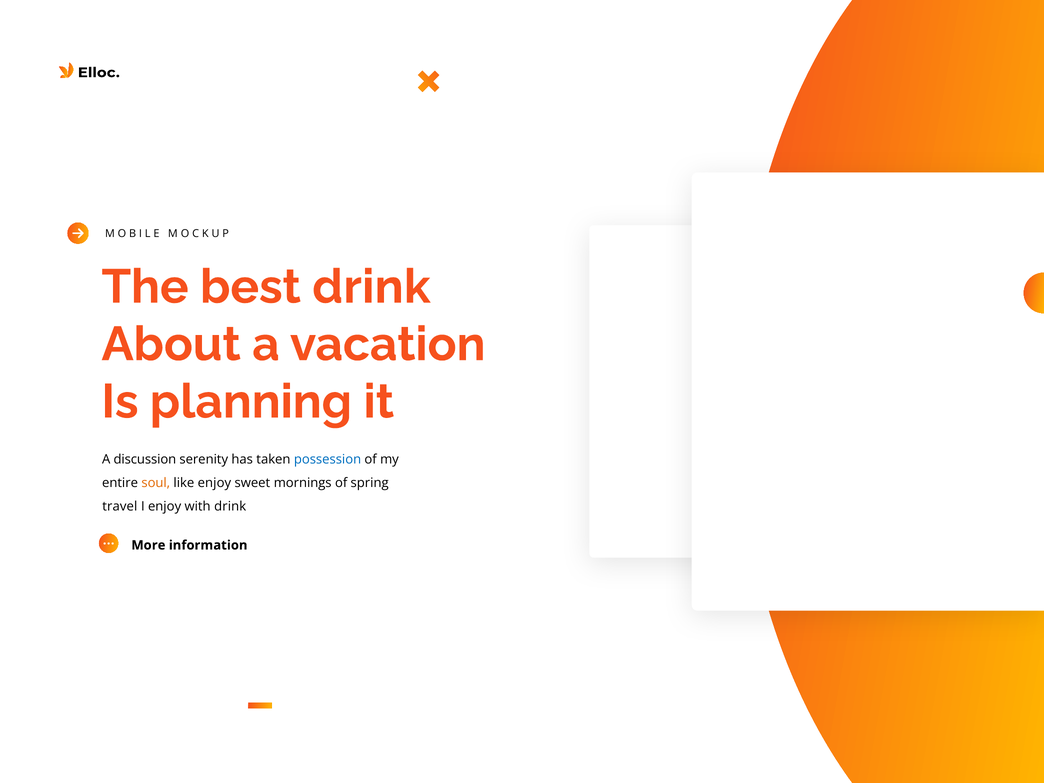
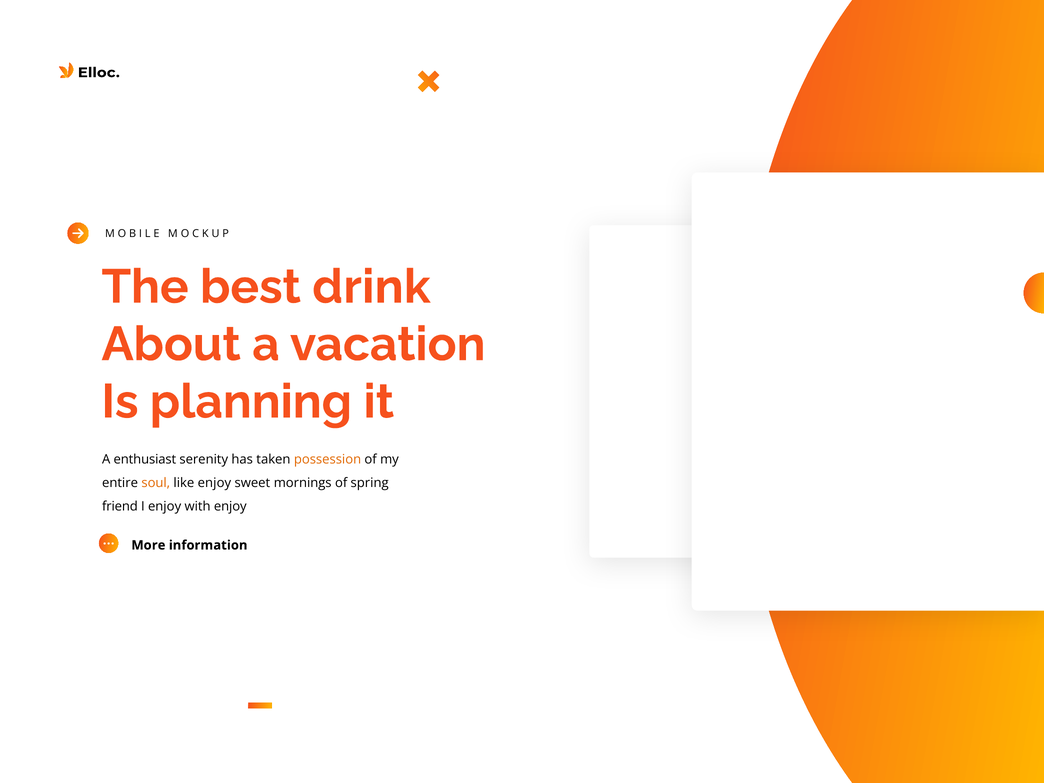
discussion: discussion -> enthusiast (145, 459)
possession colour: blue -> orange (328, 459)
travel: travel -> friend (120, 506)
with drink: drink -> enjoy (230, 506)
